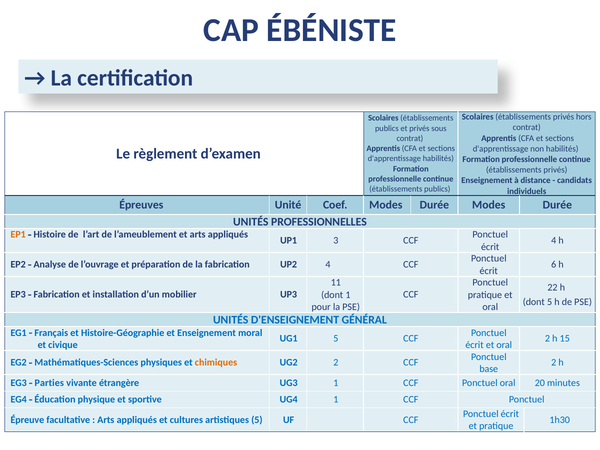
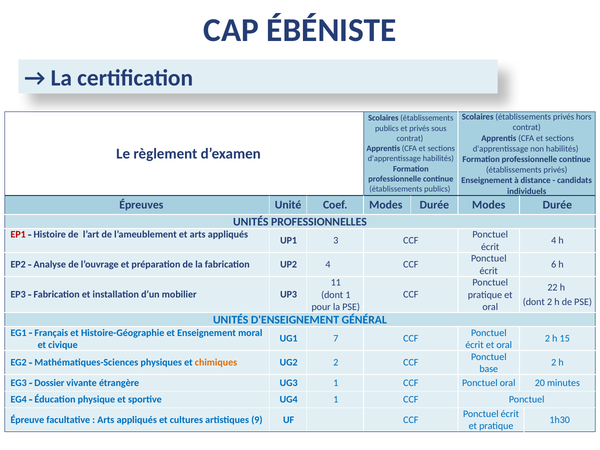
EP1 colour: orange -> red (18, 235)
dont 5: 5 -> 2 (550, 302)
UG1 5: 5 -> 7 (336, 339)
Parties: Parties -> Dossier (49, 383)
artistiques 5: 5 -> 9 (257, 420)
